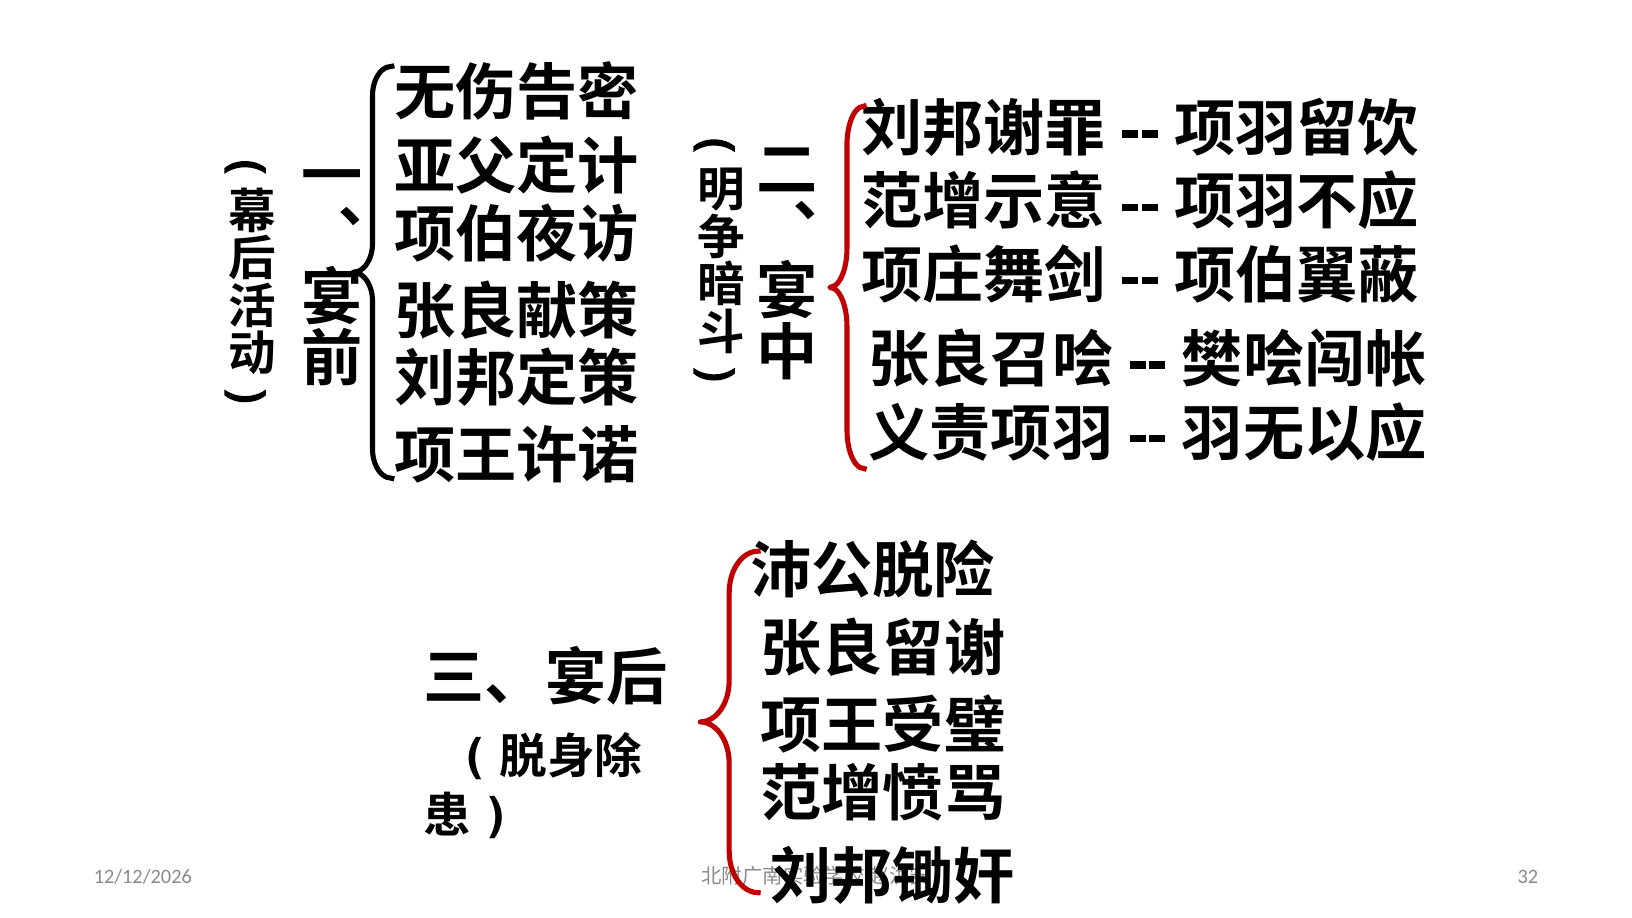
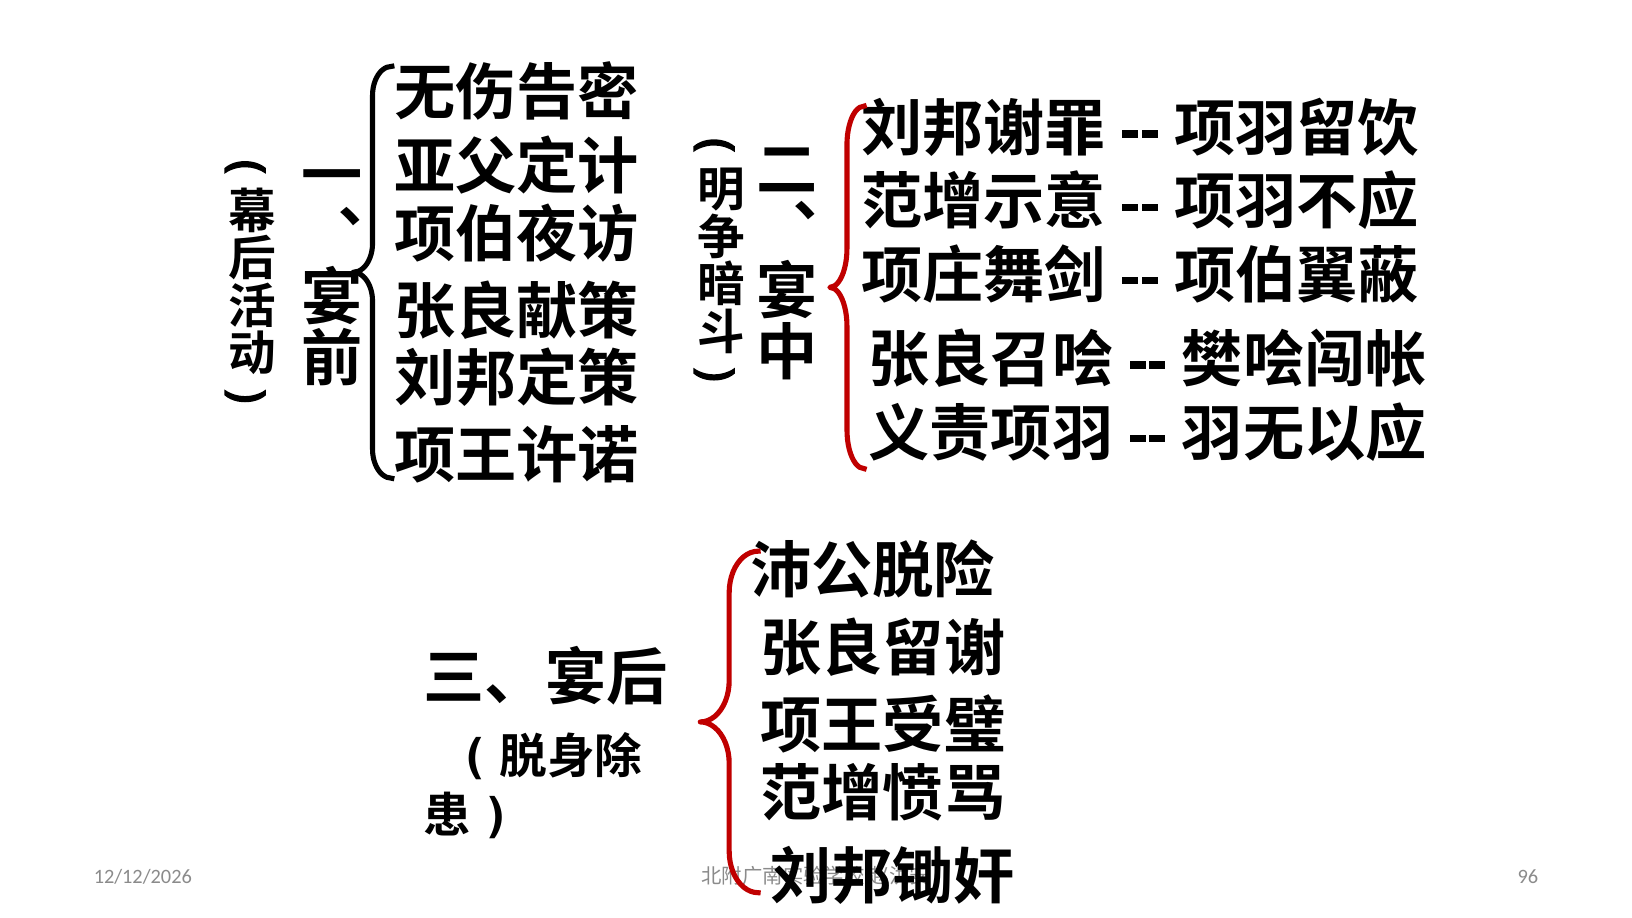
32: 32 -> 96 (1528, 876)
